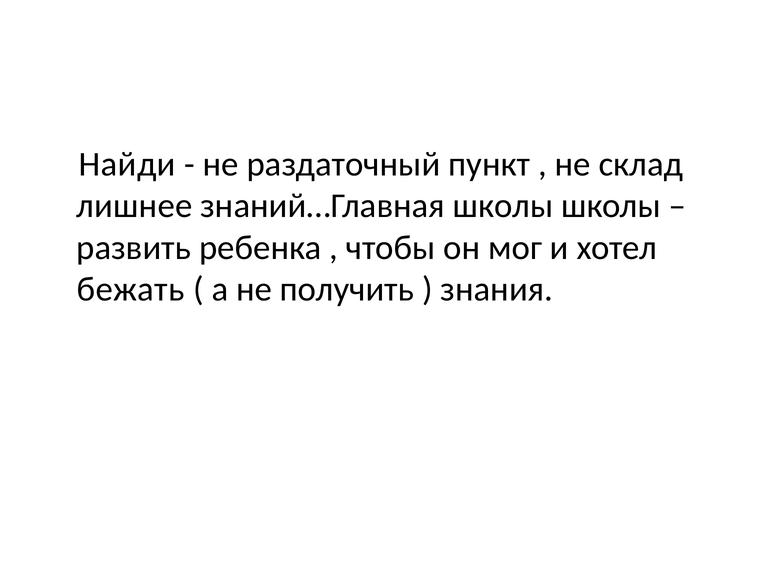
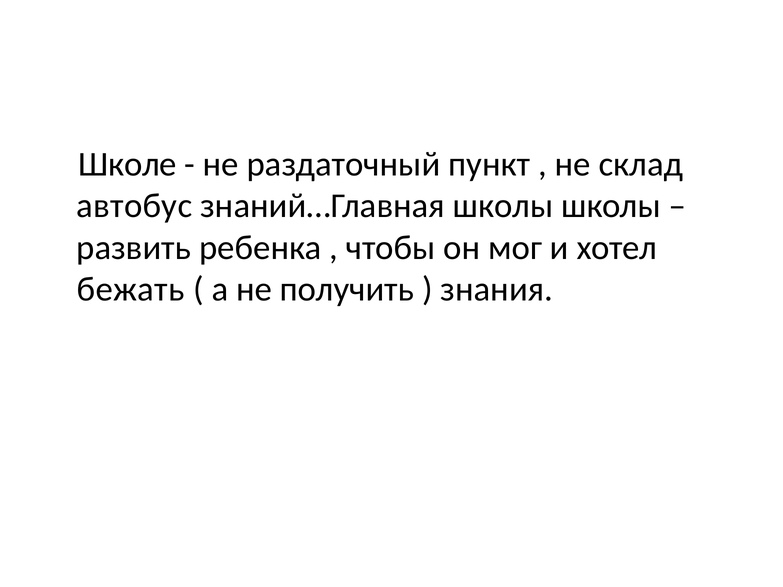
Найди: Найди -> Школе (128, 164)
лишнее: лишнее -> автобус (134, 206)
